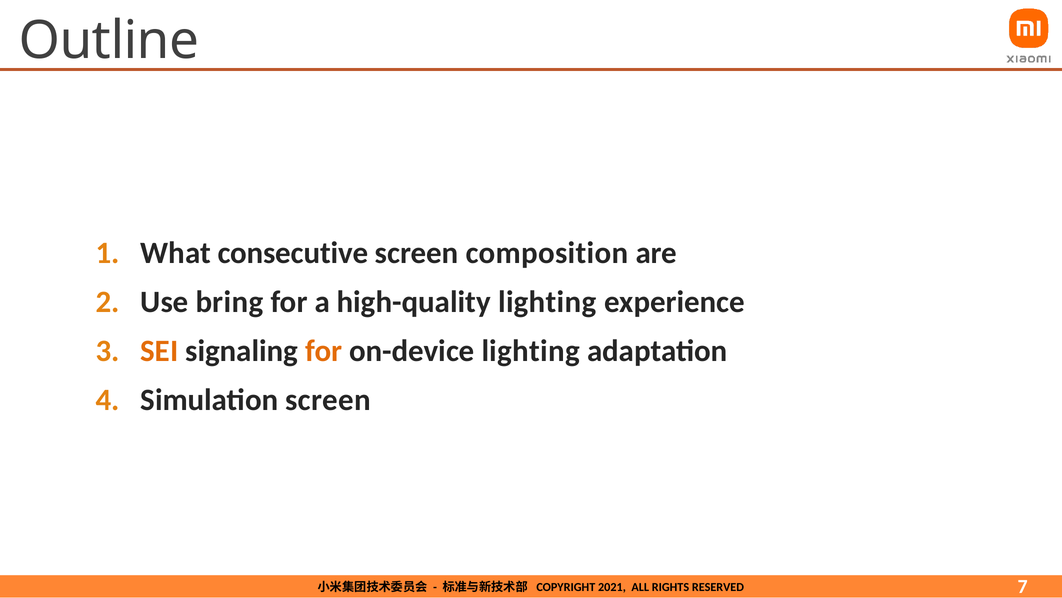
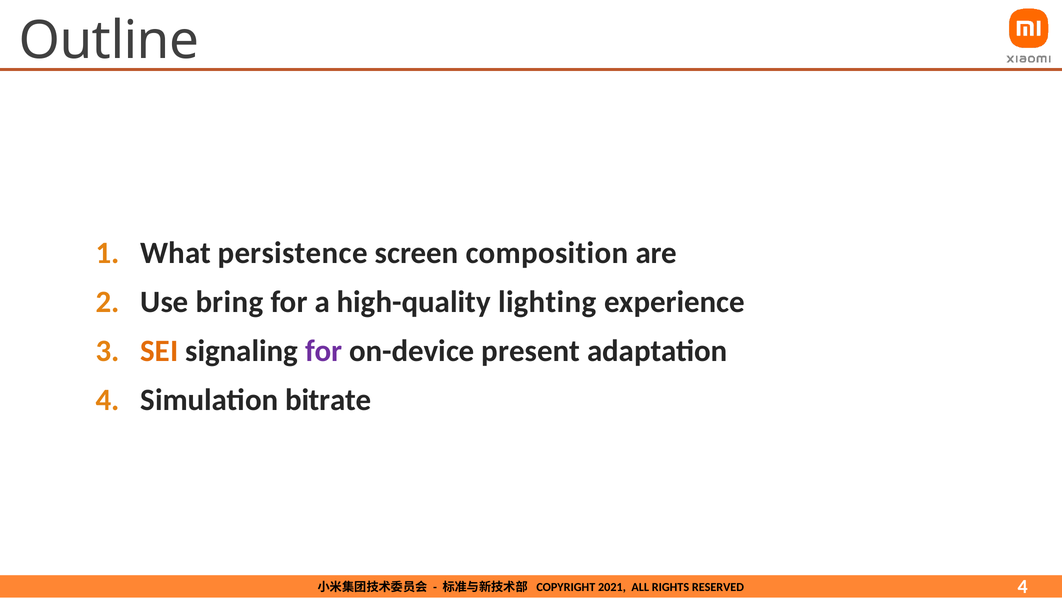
consecutive: consecutive -> persistence (293, 253)
for colour: orange -> purple (324, 350)
on-device lighting: lighting -> present (531, 350)
Simulation screen: screen -> bitrate (328, 399)
7: 7 -> 4 (1023, 586)
